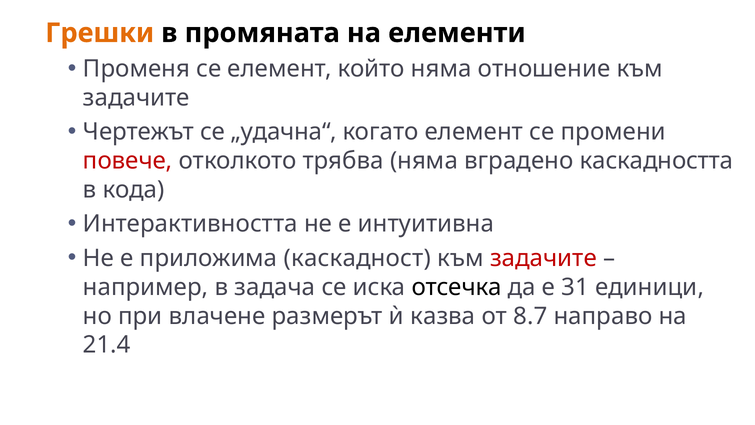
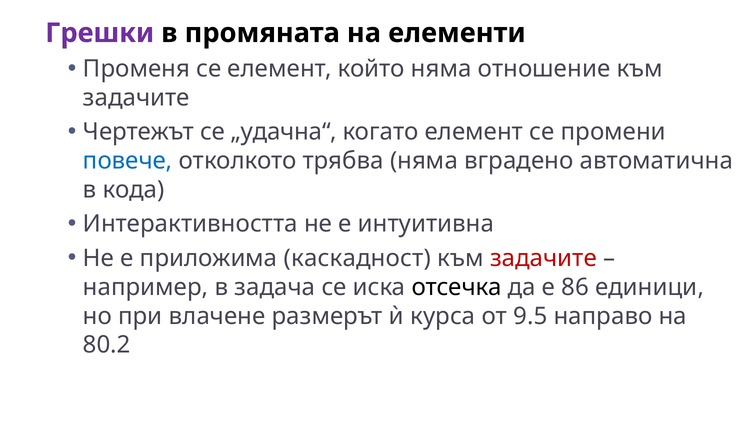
Грешки colour: orange -> purple (100, 33)
повече colour: red -> blue (128, 161)
каскадността: каскадността -> автоматична (656, 161)
31: 31 -> 86 (575, 287)
казва: казва -> курса (443, 316)
8.7: 8.7 -> 9.5 (530, 316)
21.4: 21.4 -> 80.2 (107, 345)
